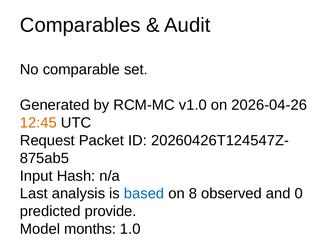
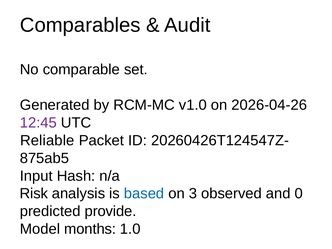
12:45 colour: orange -> purple (38, 123)
Request: Request -> Reliable (47, 140)
Last: Last -> Risk (34, 194)
8: 8 -> 3 (193, 194)
